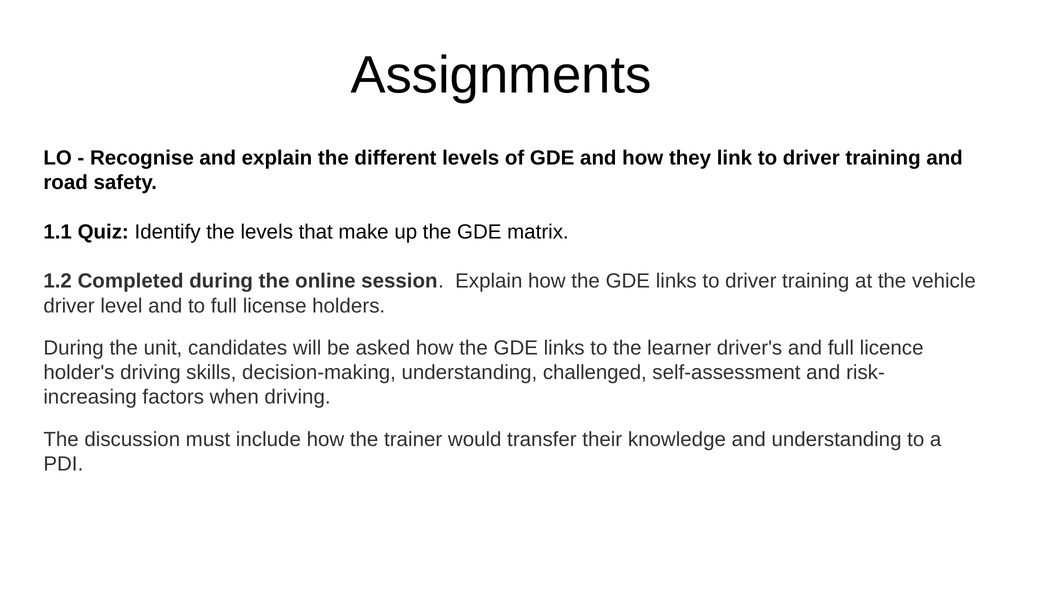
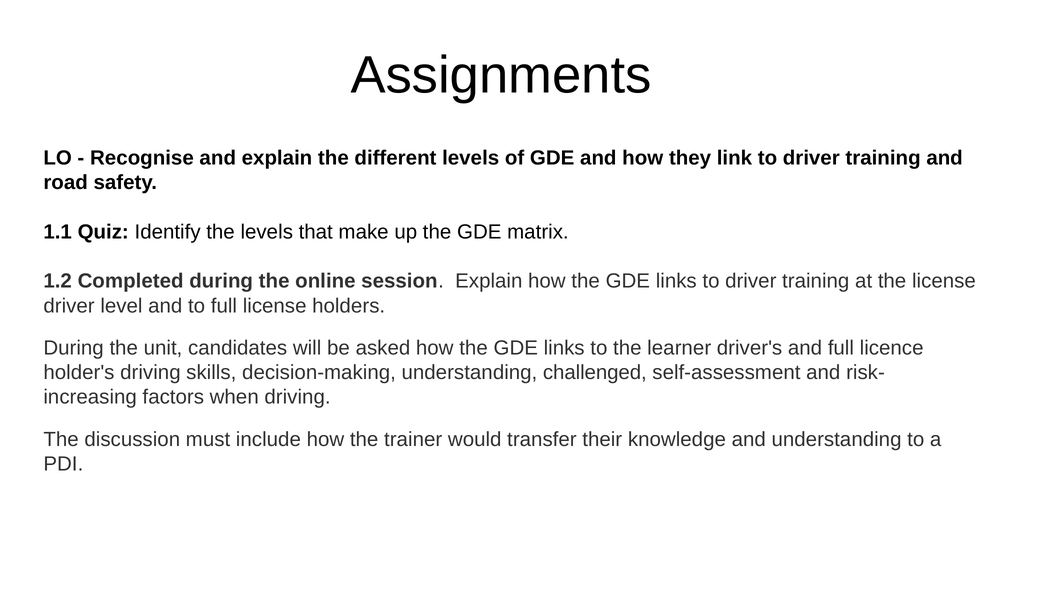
the vehicle: vehicle -> license (944, 281)
